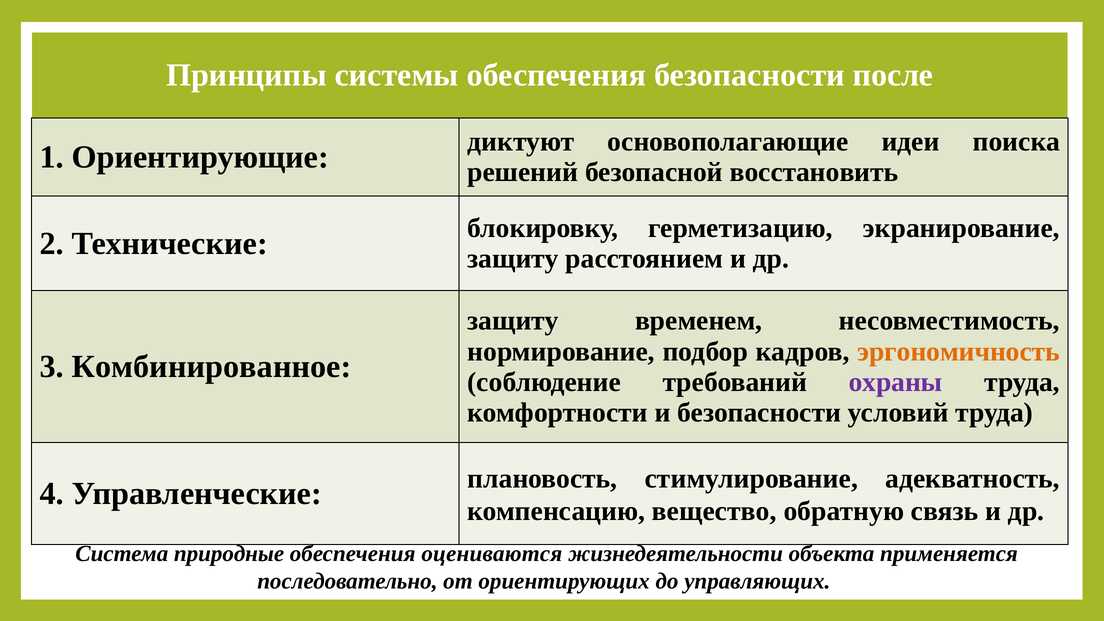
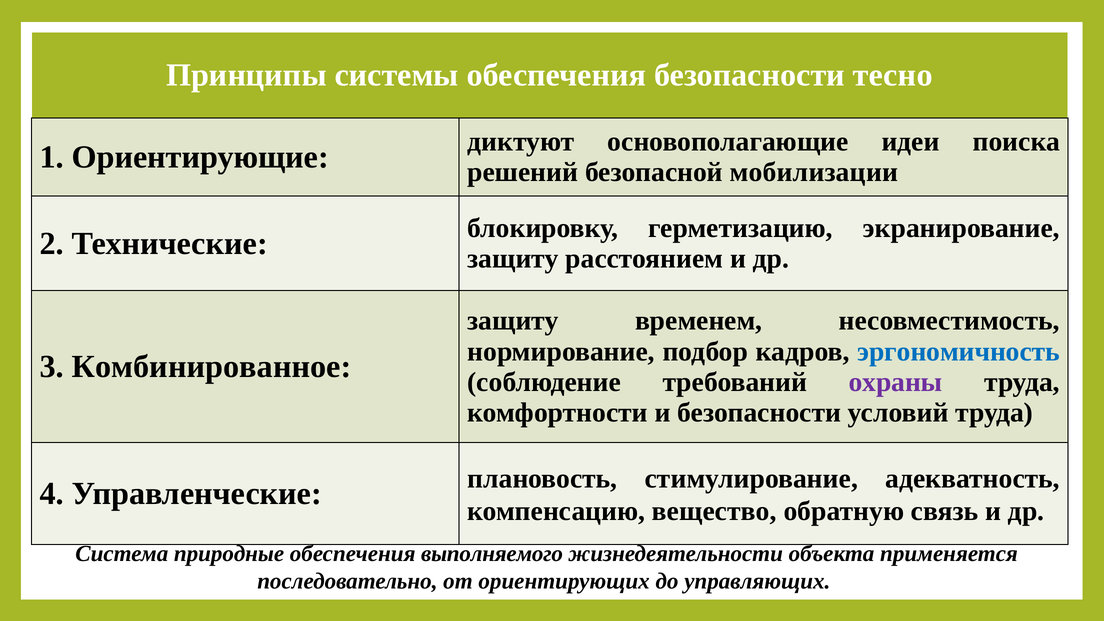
после: после -> тесно (893, 75)
восстановить: восстановить -> мобилизации (814, 172)
эргономичность colour: orange -> blue (959, 351)
оцениваются: оцениваются -> выполняемого (492, 553)
